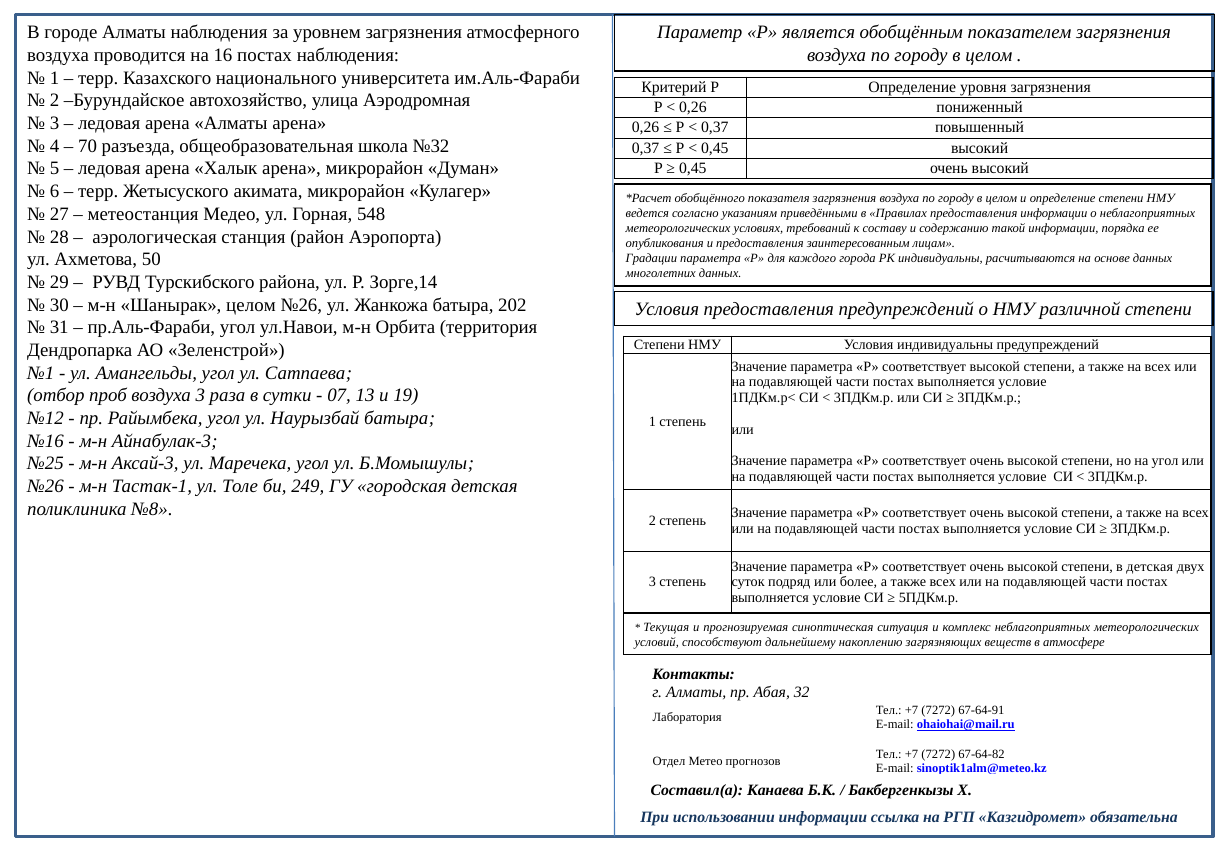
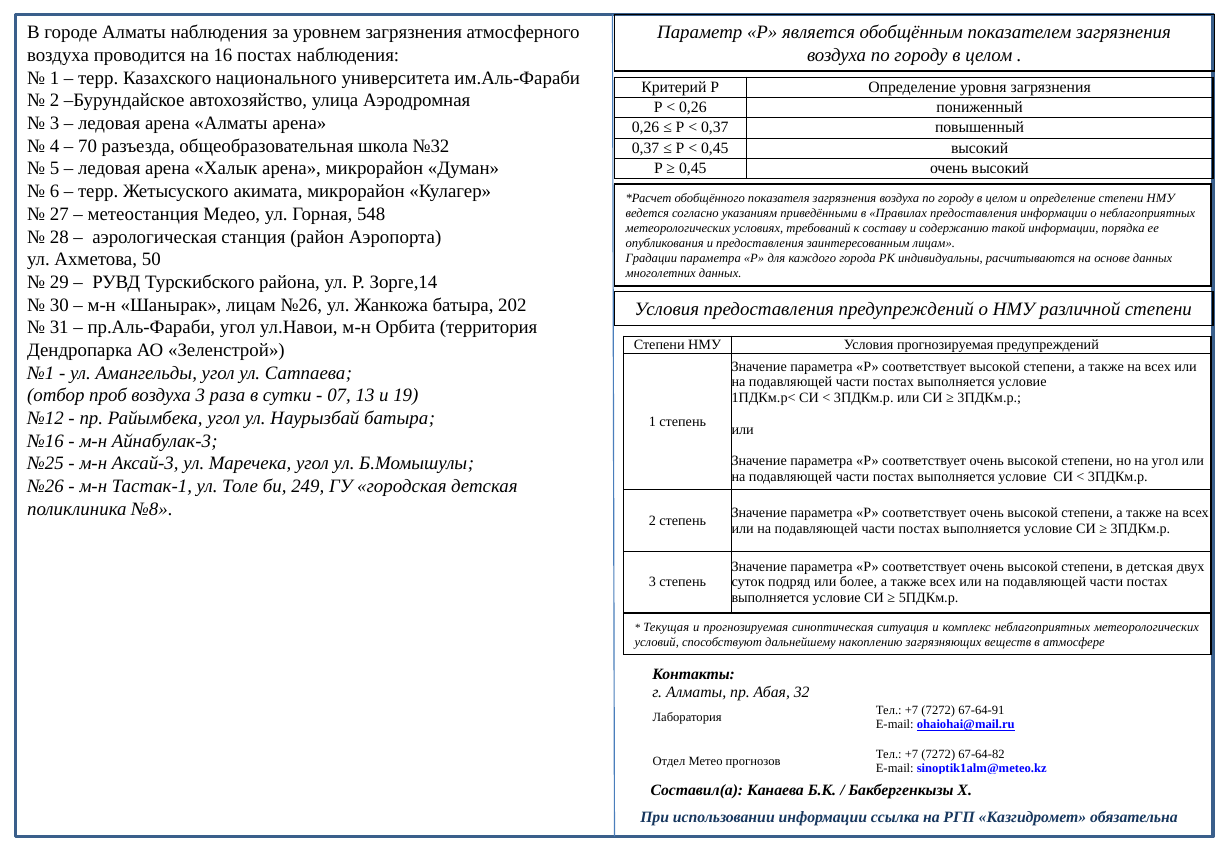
Шанырак целом: целом -> лицам (251, 305)
Условия индивидуальны: индивидуальны -> прогнозируемая (945, 345)
